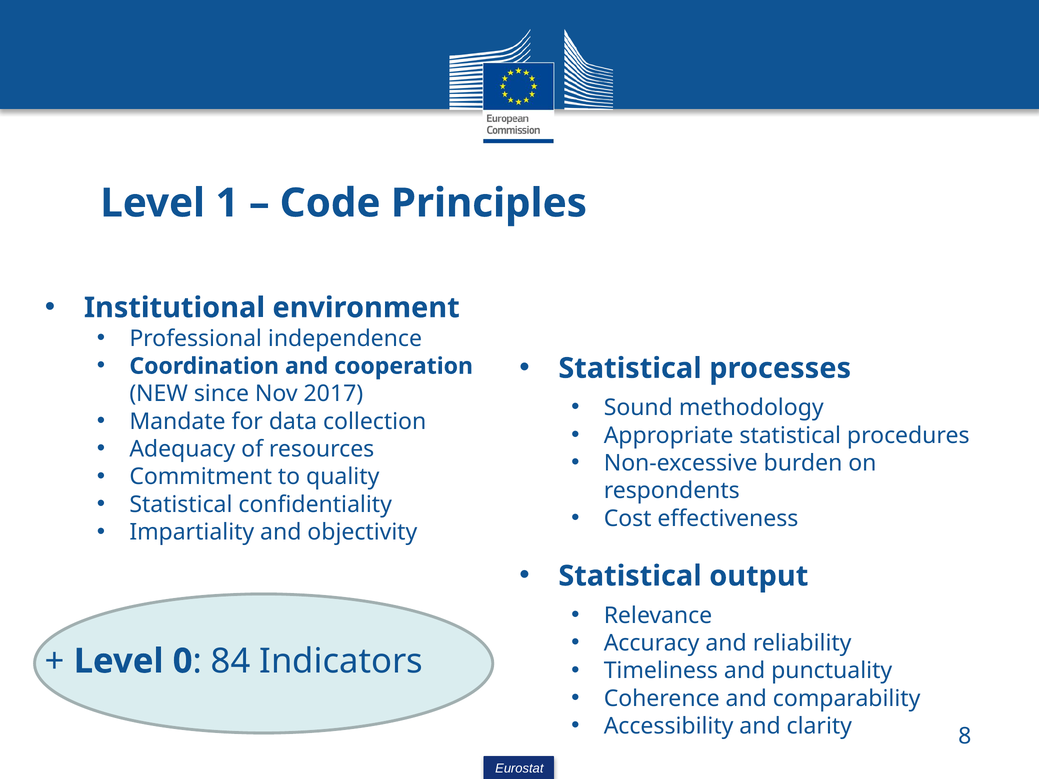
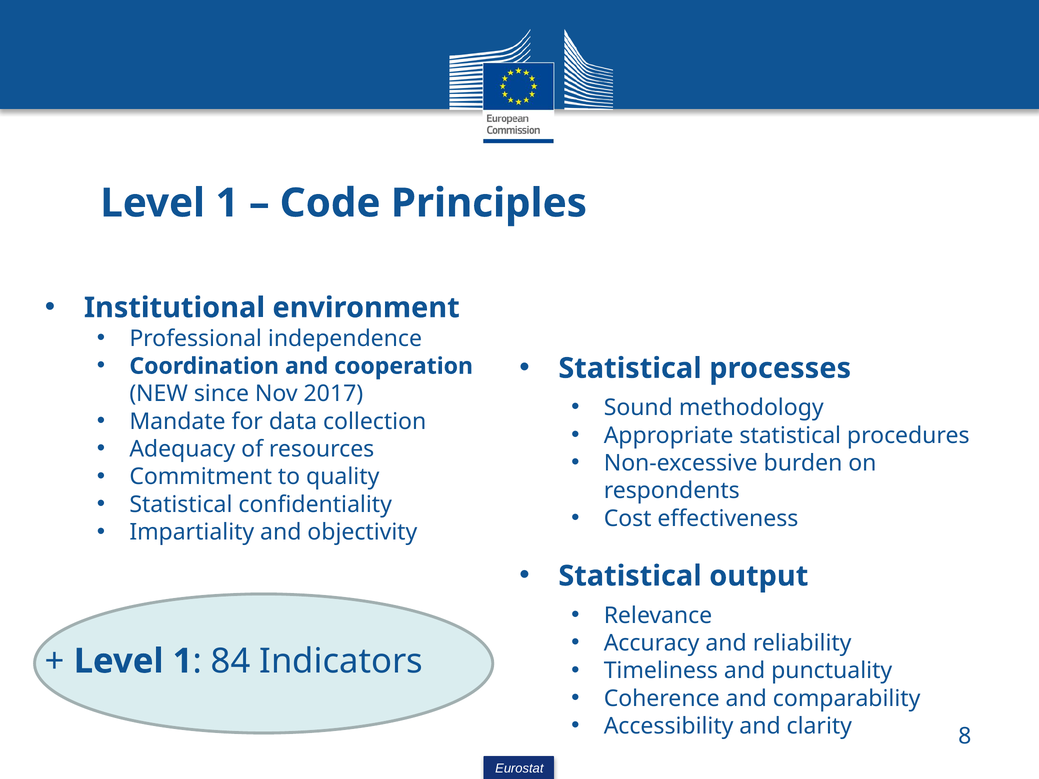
0: 0 -> 1 (183, 661)
